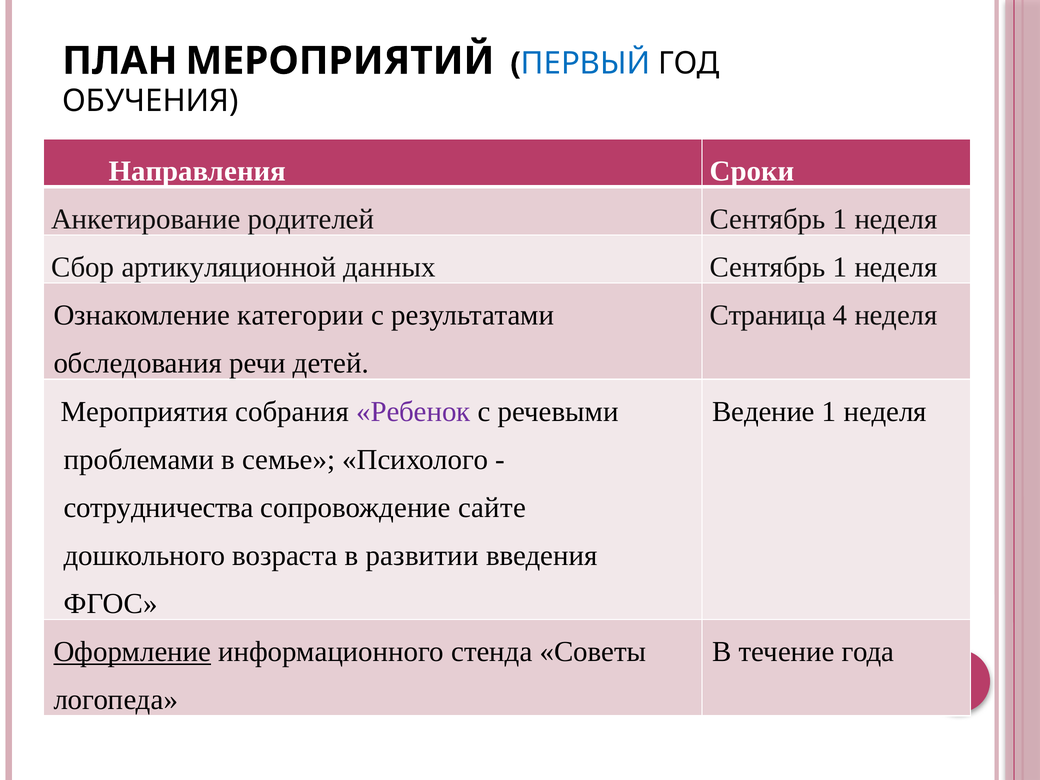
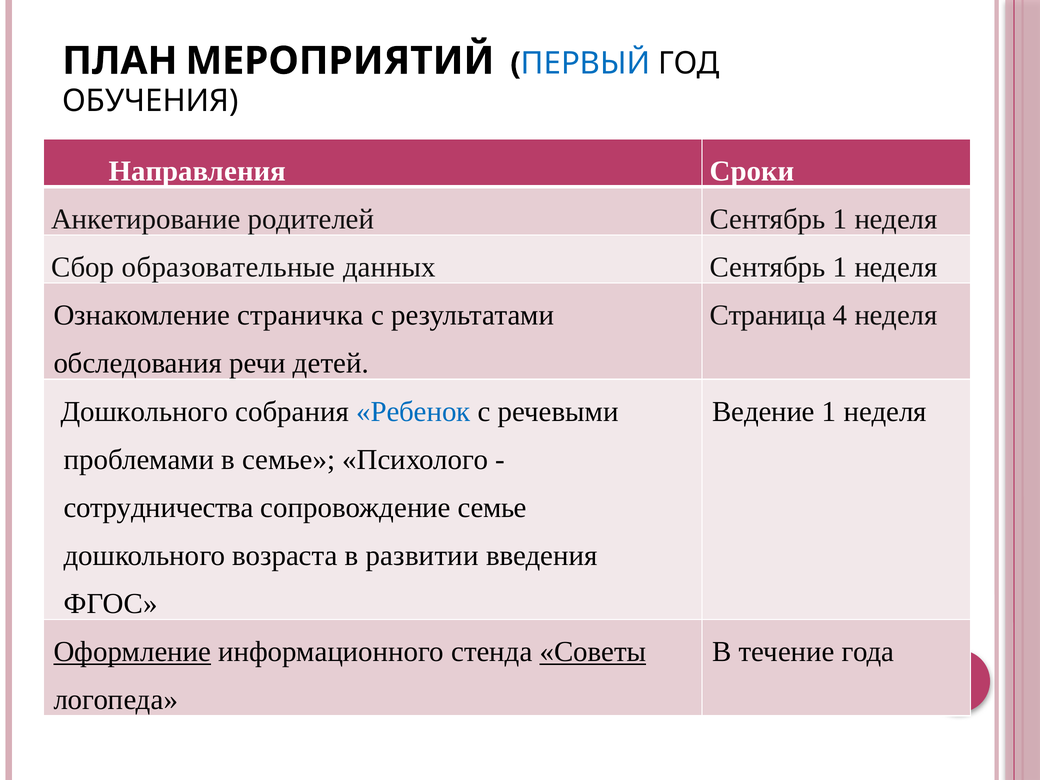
артикуляционной: артикуляционной -> образовательные (229, 267)
категории: категории -> страничка (300, 315)
Мероприятия: Мероприятия -> Дошкольного (144, 411)
Ребенок colour: purple -> blue (413, 411)
сопровождение сайте: сайте -> семье (492, 508)
Советы underline: none -> present (593, 652)
